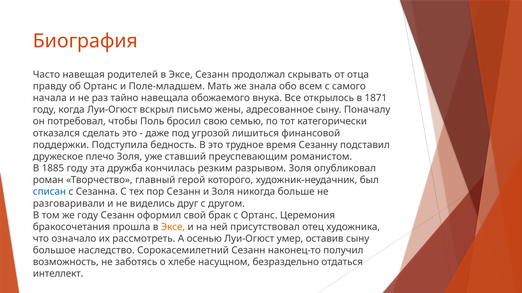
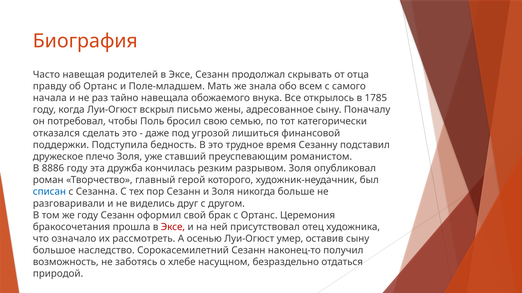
1871: 1871 -> 1785 (376, 98)
1885: 1885 -> 8886 (53, 169)
Эксе colour: orange -> red (173, 227)
интеллект: интеллект -> природой (58, 274)
